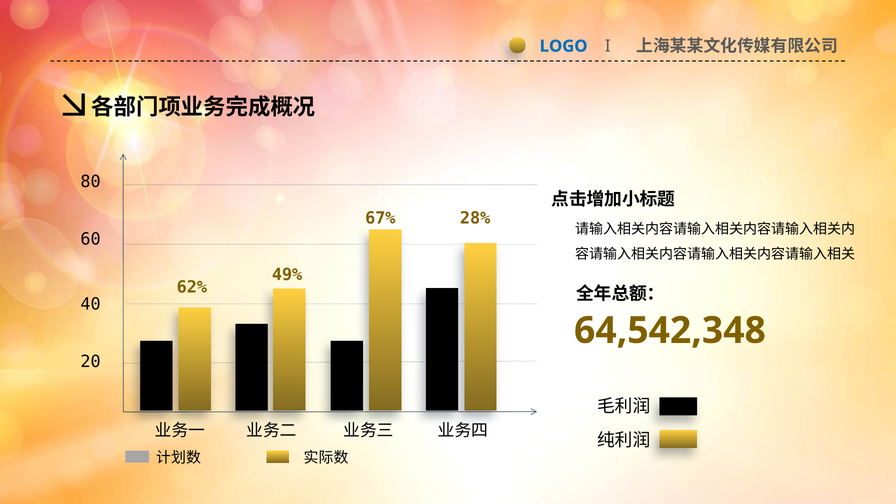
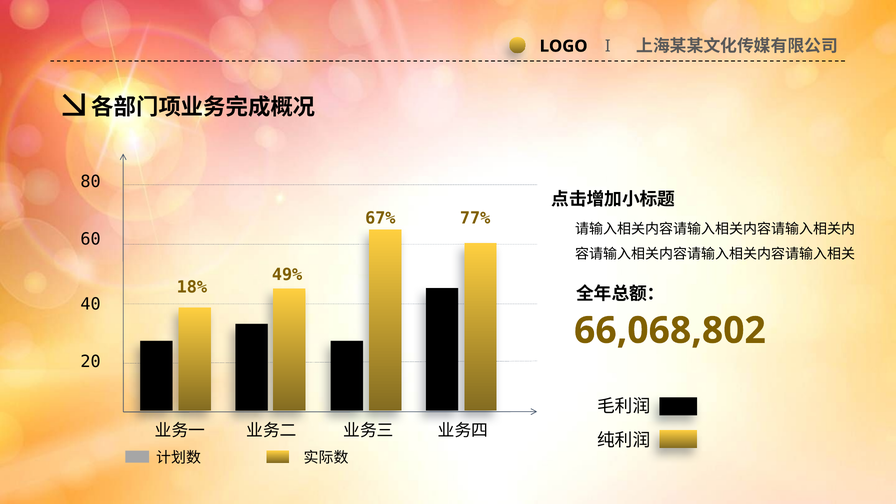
LOGO colour: blue -> black (564, 46)
28%: 28% -> 77% (475, 218)
62%: 62% -> 18% (192, 287)
64,542,348: 64,542,348 -> 66,068,802 (670, 331)
